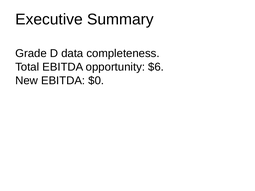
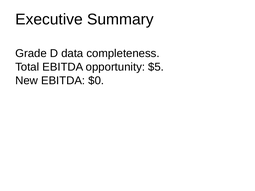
$6: $6 -> $5 (156, 67)
